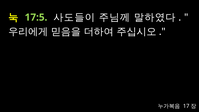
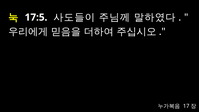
17:5 colour: light green -> white (36, 17)
